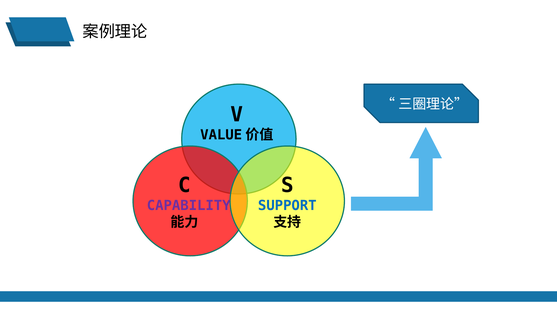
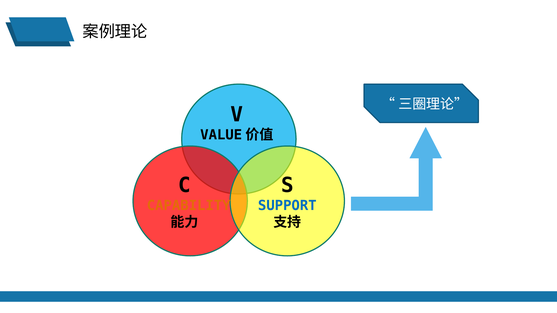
CAPABILITY colour: purple -> orange (189, 206)
